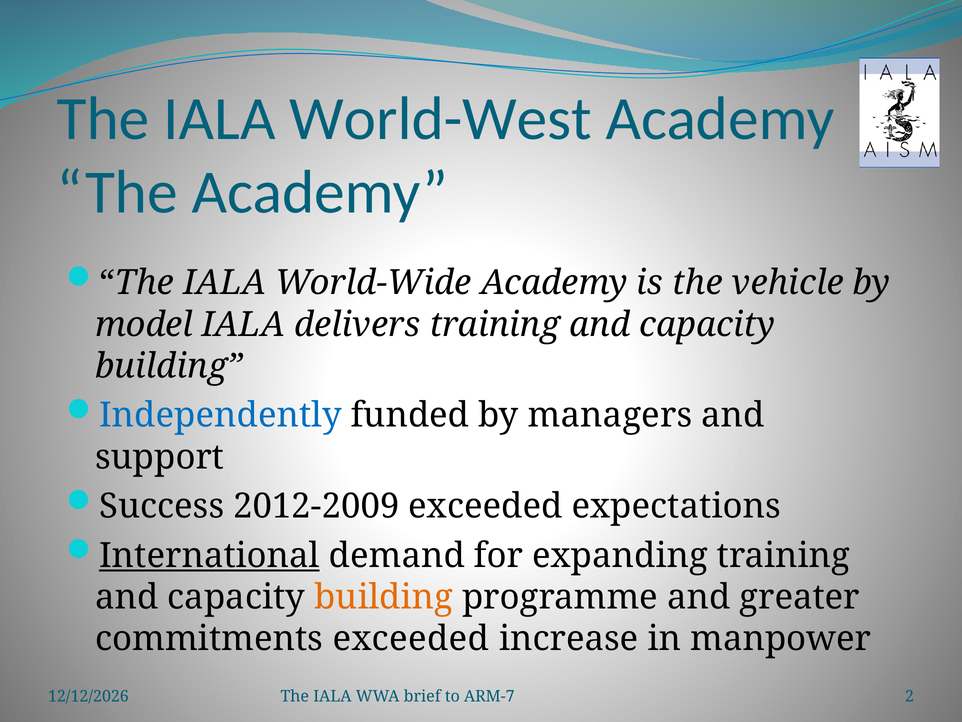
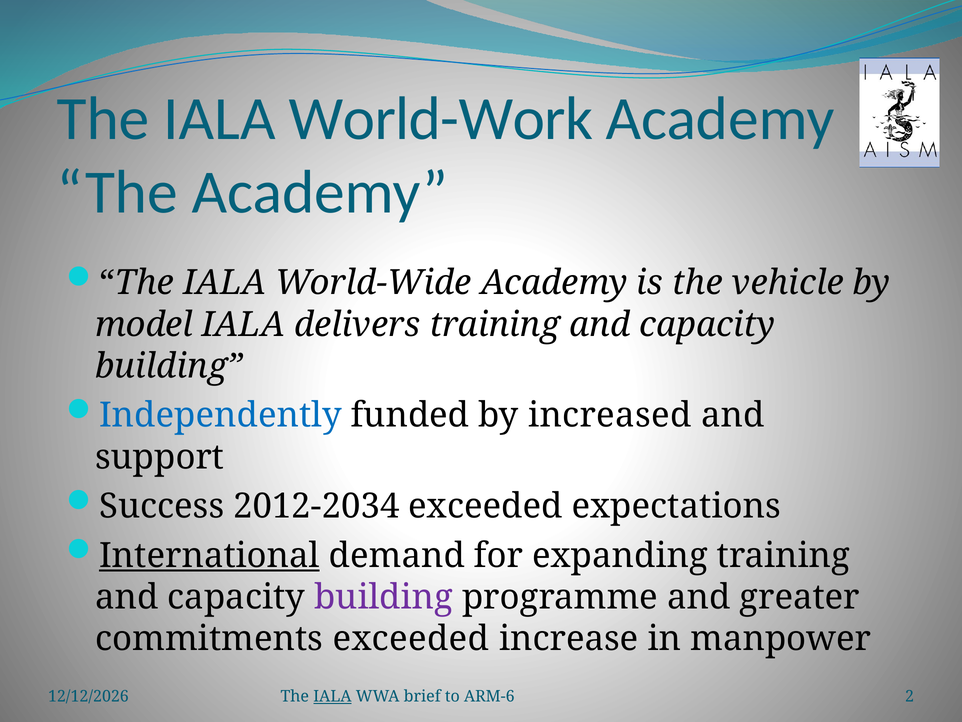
World-West: World-West -> World-Work (441, 119)
managers: managers -> increased (610, 415)
2012-2009: 2012-2009 -> 2012-2034 (316, 506)
building colour: orange -> purple (384, 597)
IALA underline: none -> present (332, 696)
ARM-7: ARM-7 -> ARM-6 (489, 696)
